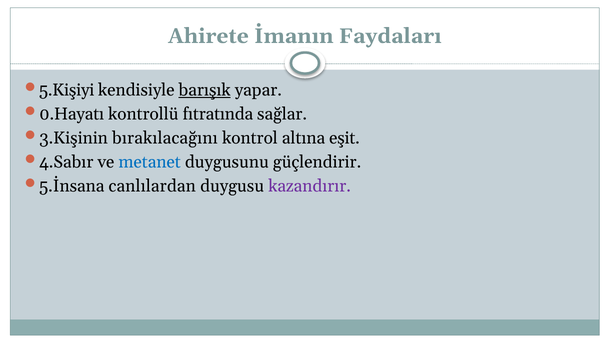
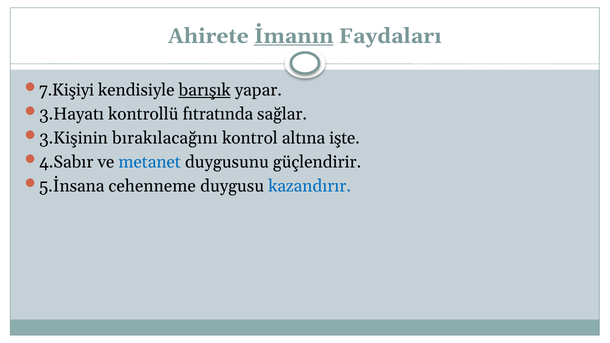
İmanın underline: none -> present (294, 36)
5.Kişiyi: 5.Kişiyi -> 7.Kişiyi (67, 90)
0.Hayatı: 0.Hayatı -> 3.Hayatı (72, 114)
eşit: eşit -> işte (344, 138)
canlılardan: canlılardan -> cehenneme (152, 186)
kazandırır colour: purple -> blue (310, 186)
